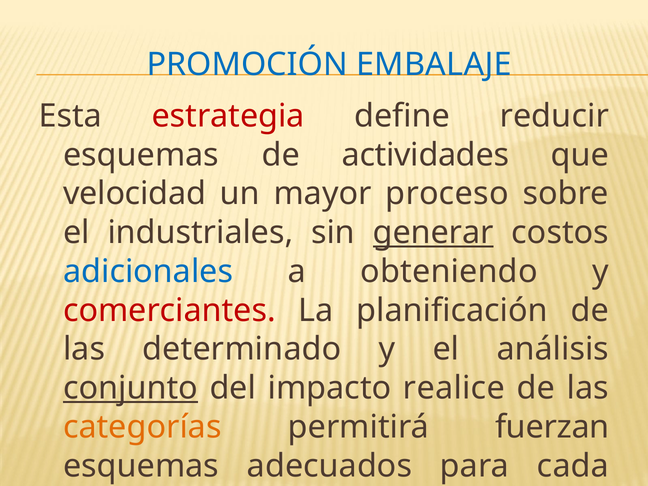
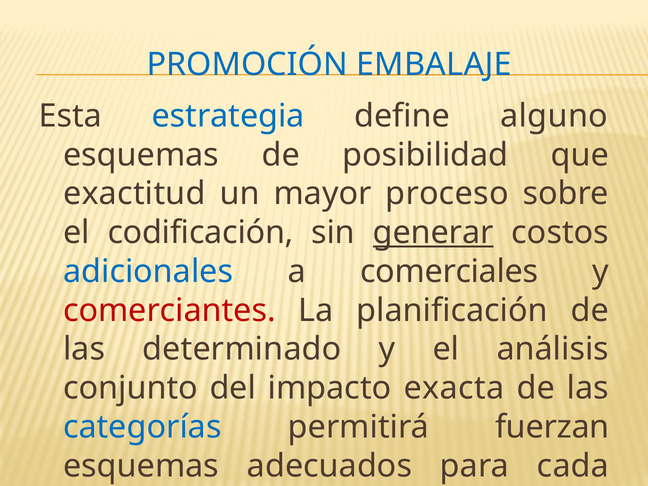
estrategia colour: red -> blue (228, 116)
reducir: reducir -> alguno (554, 116)
de actividades: actividades -> posibilidad (425, 155)
velocidad: velocidad -> exactitud (134, 194)
industriales: industriales -> codificación (201, 233)
a obteniendo: obteniendo -> comerciales (449, 272)
conjunto underline: present -> none (130, 388)
realice: realice -> exacta (454, 388)
categorías colour: orange -> blue (142, 427)
